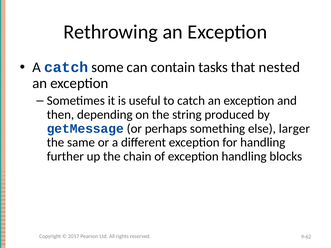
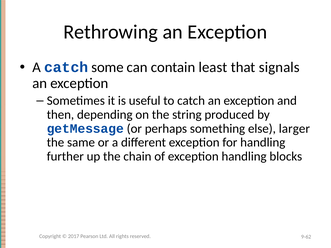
tasks: tasks -> least (213, 67)
nested: nested -> signals (279, 67)
